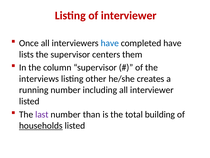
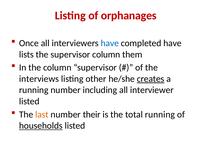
of interviewer: interviewer -> orphanages (129, 16)
supervisor centers: centers -> column (106, 54)
creates underline: none -> present (151, 79)
last colour: purple -> orange (42, 114)
than: than -> their (92, 114)
total building: building -> running (160, 114)
